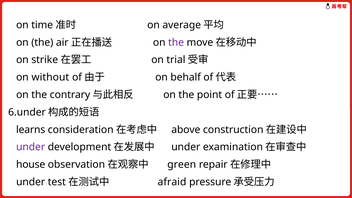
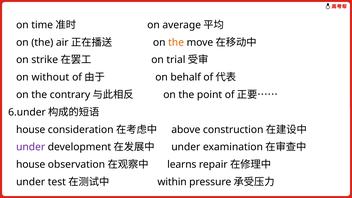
the colour: purple -> orange (176, 42)
learns: learns -> house (31, 130)
green: green -> learns (182, 165)
afraid: afraid -> within (172, 182)
